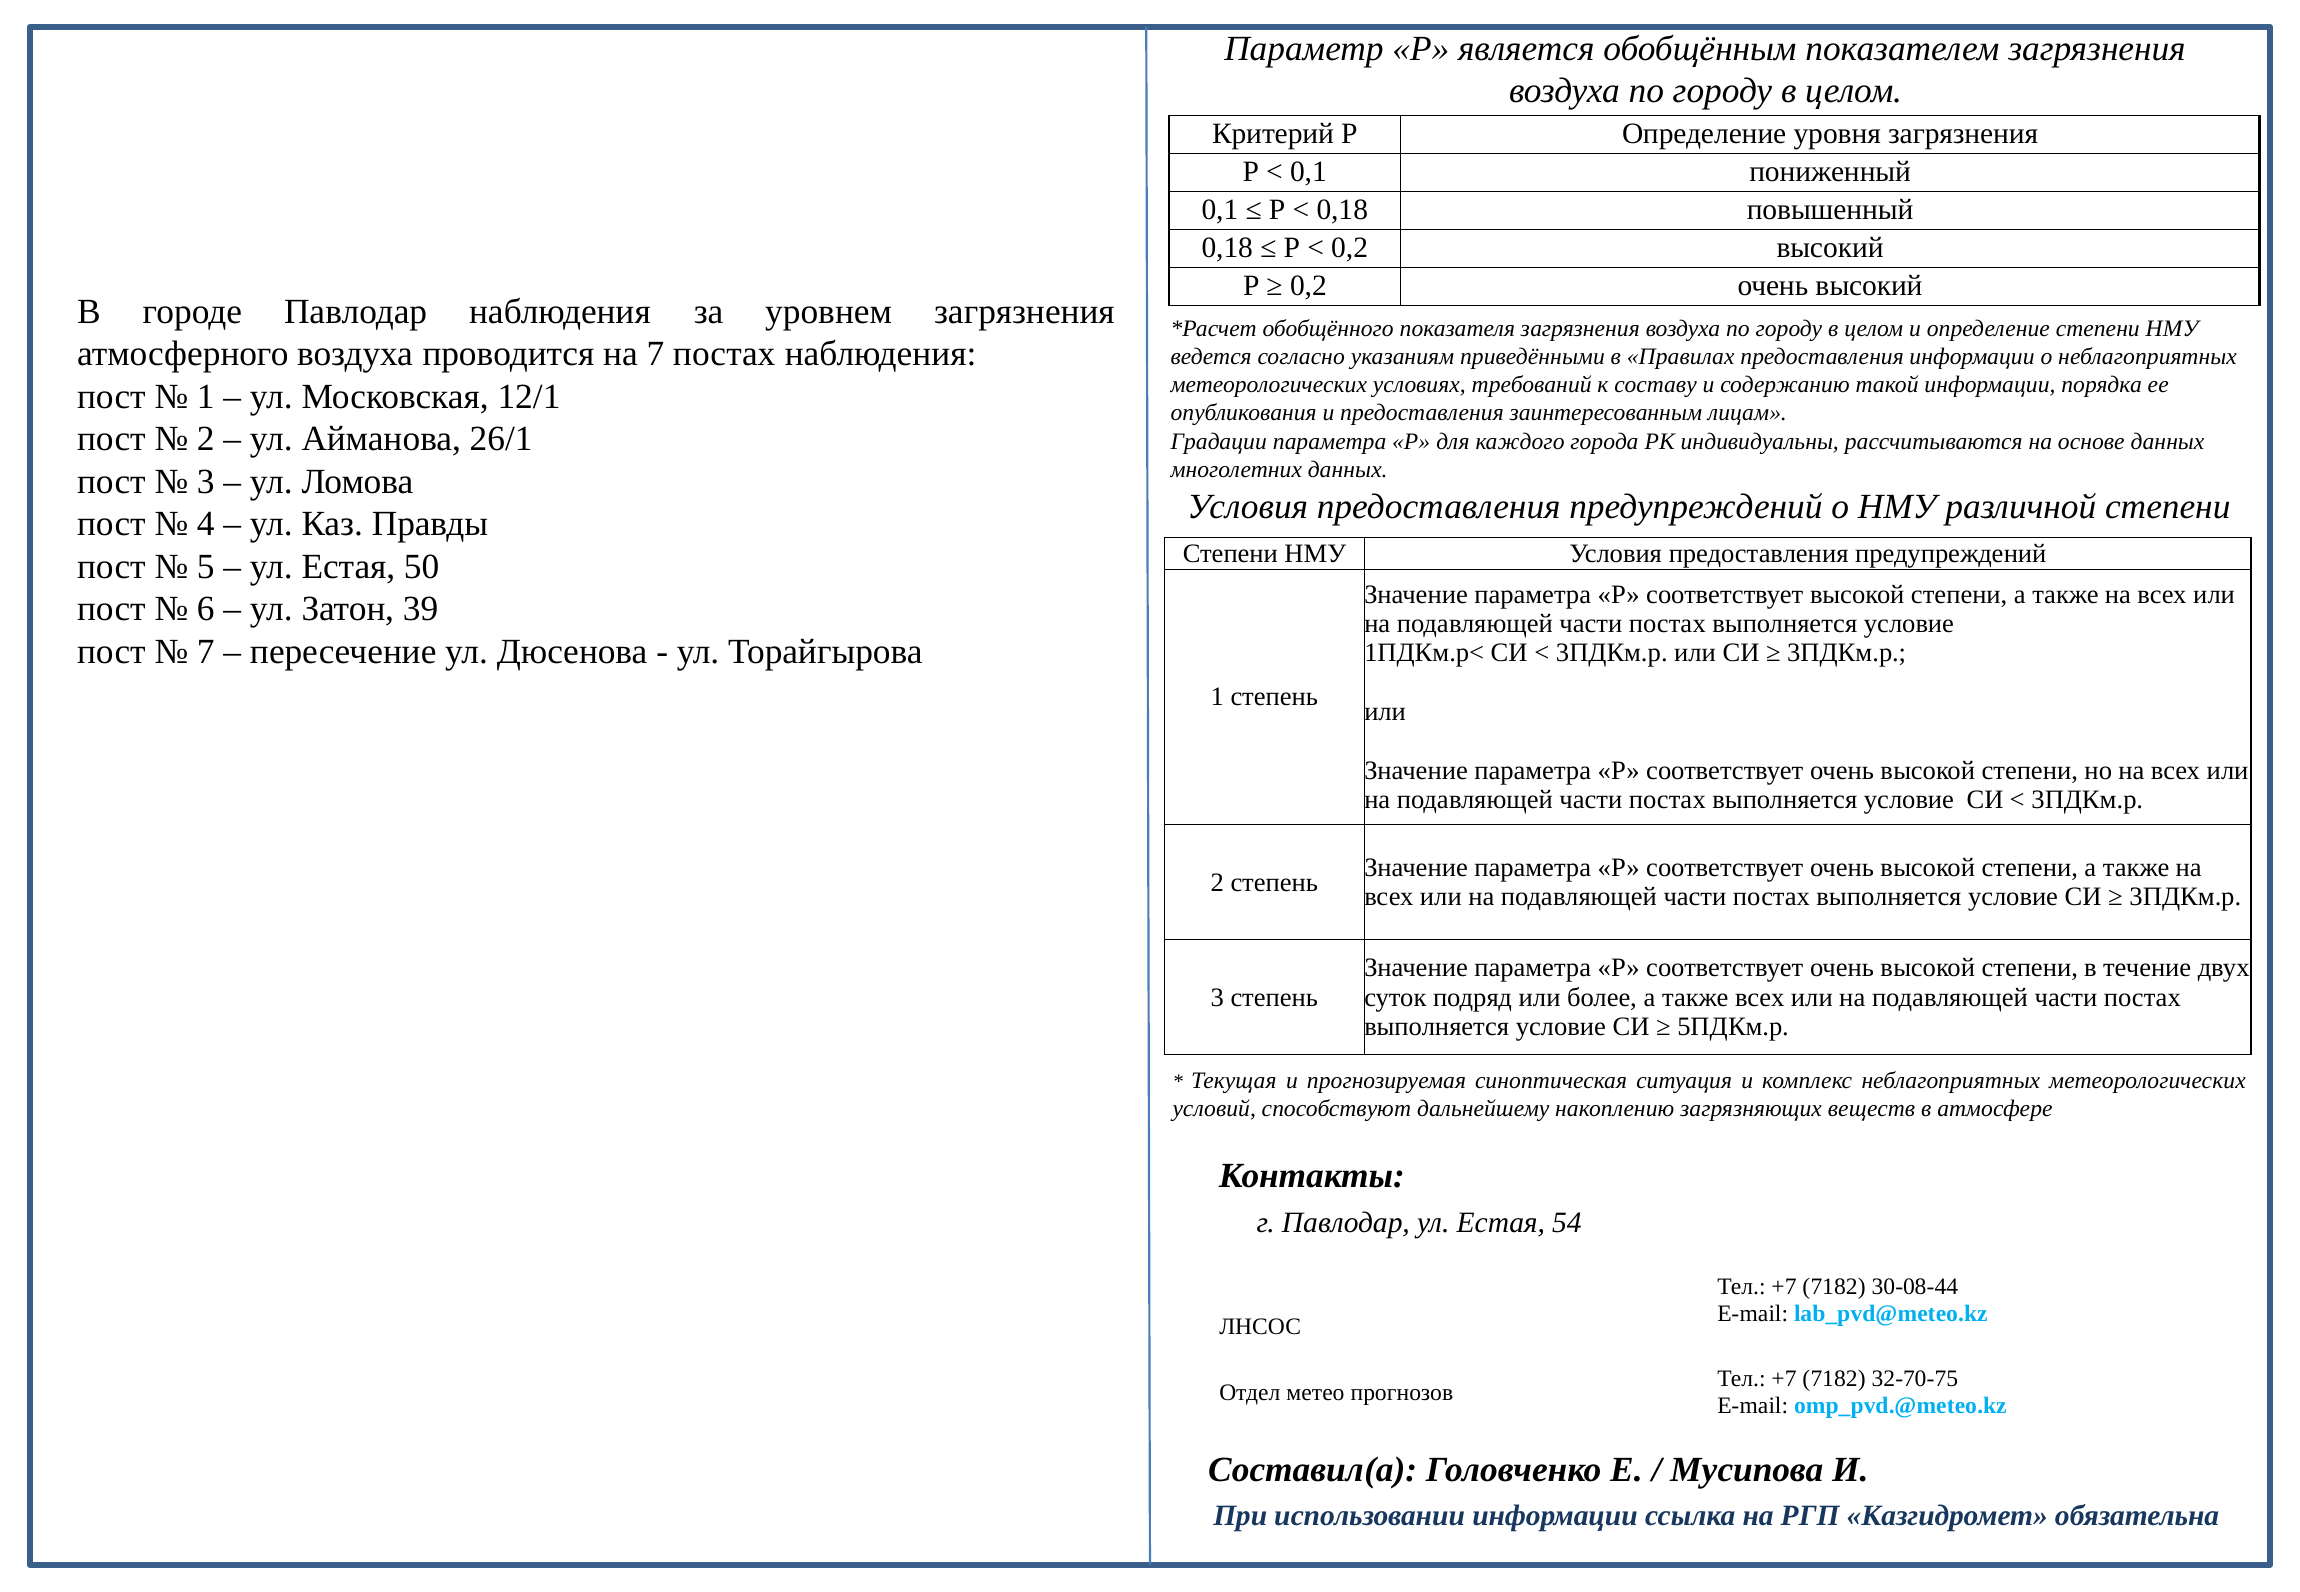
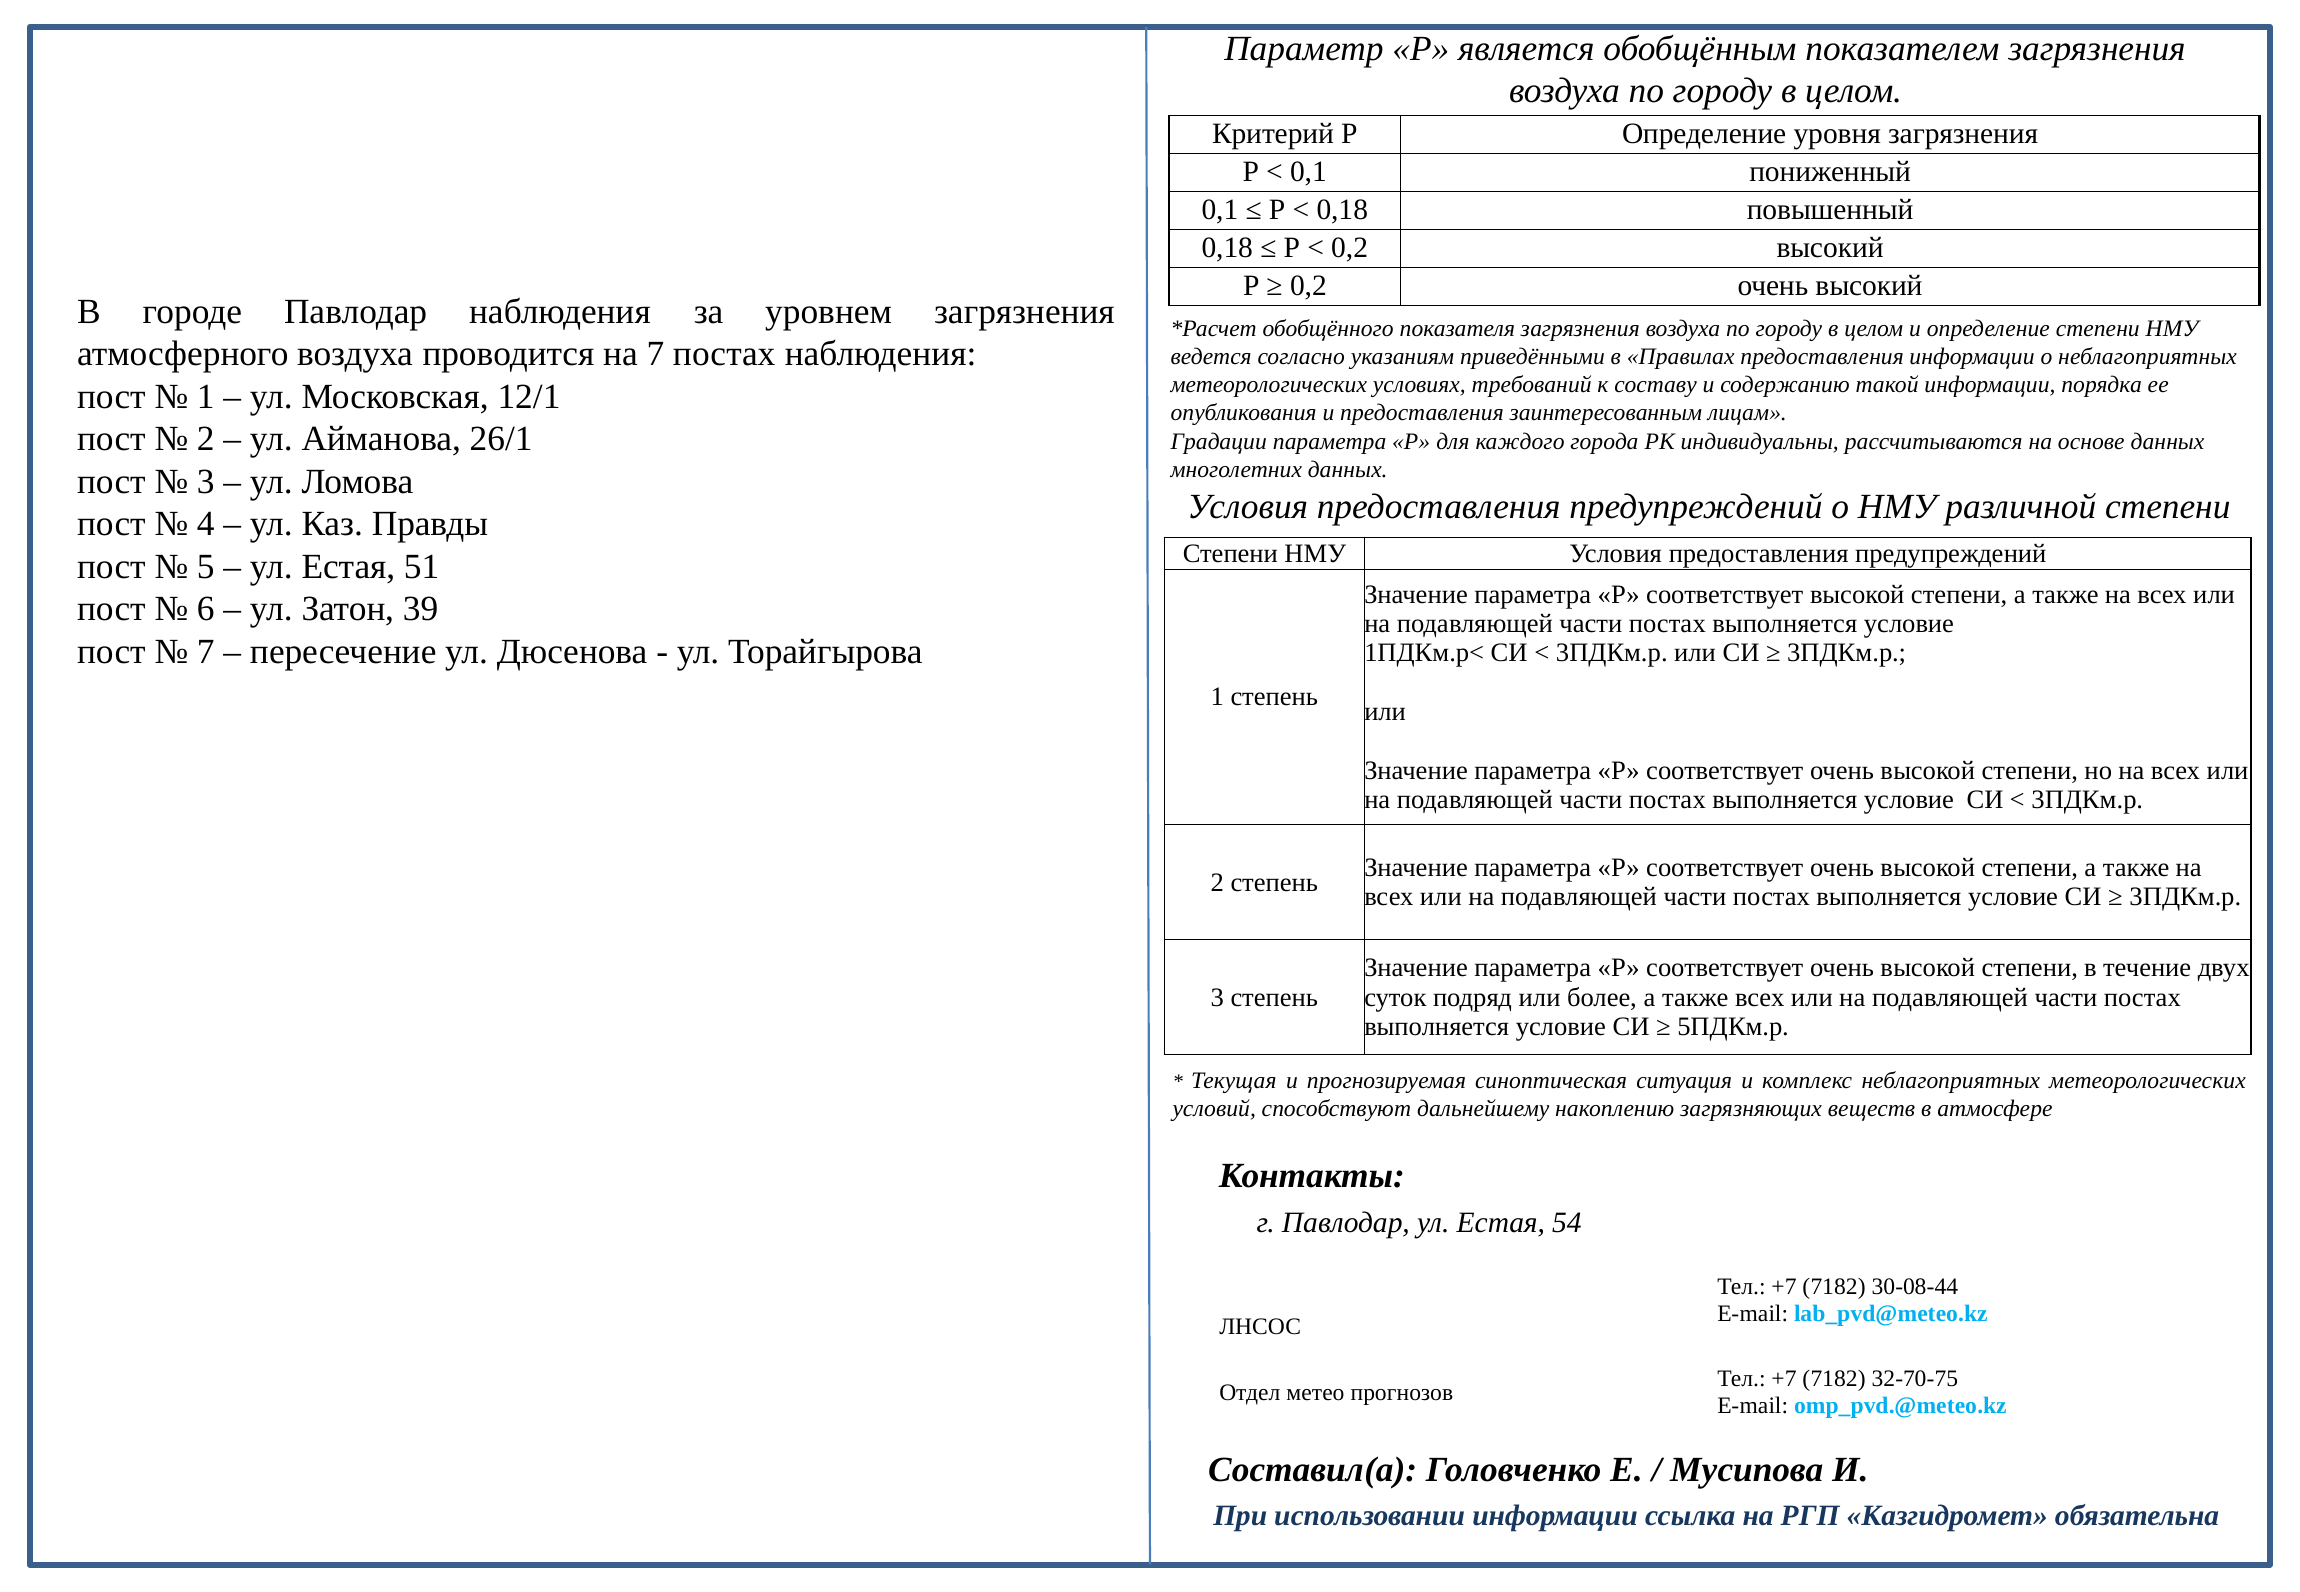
50: 50 -> 51 (422, 567)
